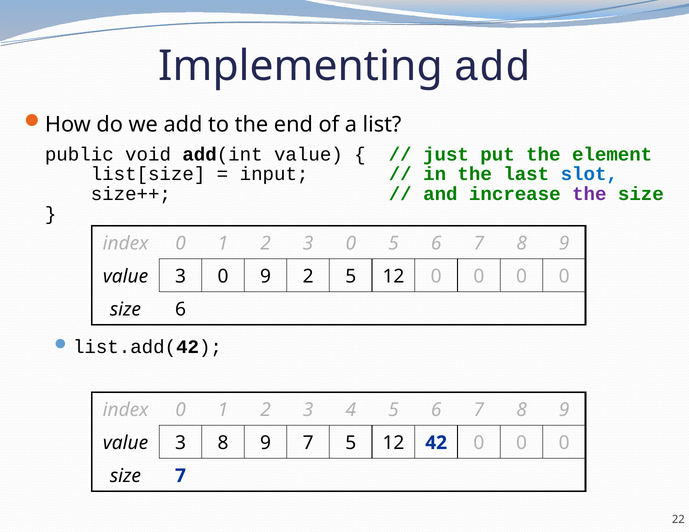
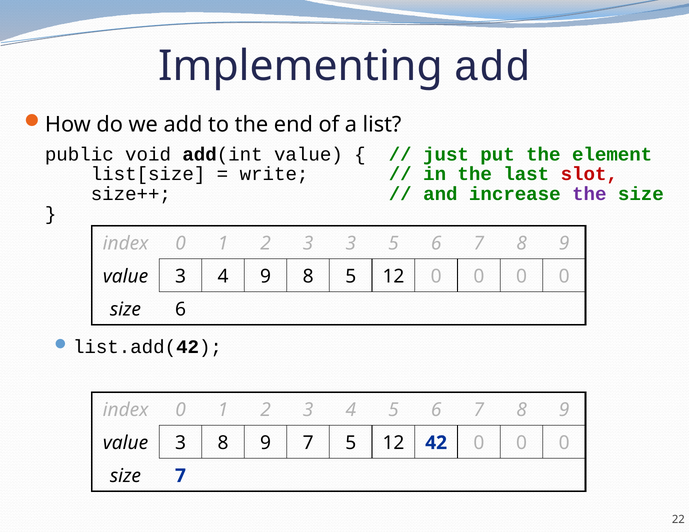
input: input -> write (274, 174)
slot colour: blue -> red (589, 174)
2 3 0: 0 -> 3 (351, 244)
value 3 0: 0 -> 4 (223, 277)
9 2: 2 -> 8 (308, 277)
